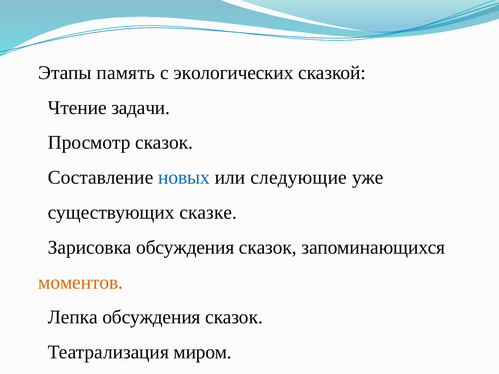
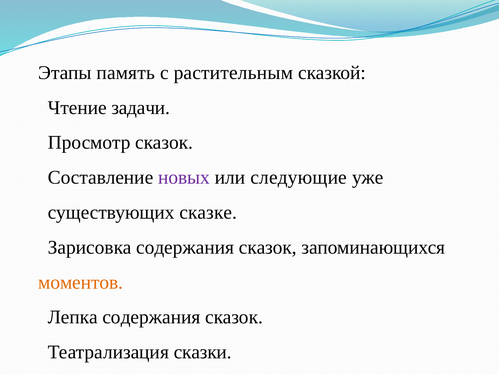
экологических: экологических -> растительным (233, 73)
новых colour: blue -> purple (184, 178)
Зарисовка обсуждения: обсуждения -> содержания (185, 248)
Лепка обсуждения: обсуждения -> содержания (151, 317)
миром: миром -> сказки (203, 352)
